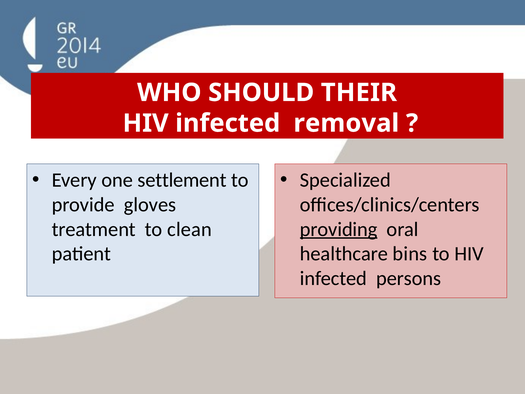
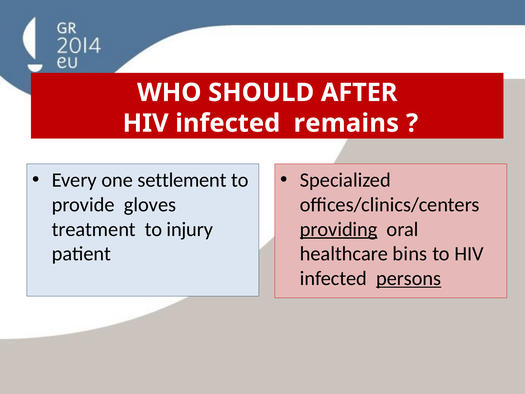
THEIR: THEIR -> AFTER (359, 93)
removal: removal -> remains (346, 123)
clean: clean -> injury (190, 229)
persons underline: none -> present (409, 278)
